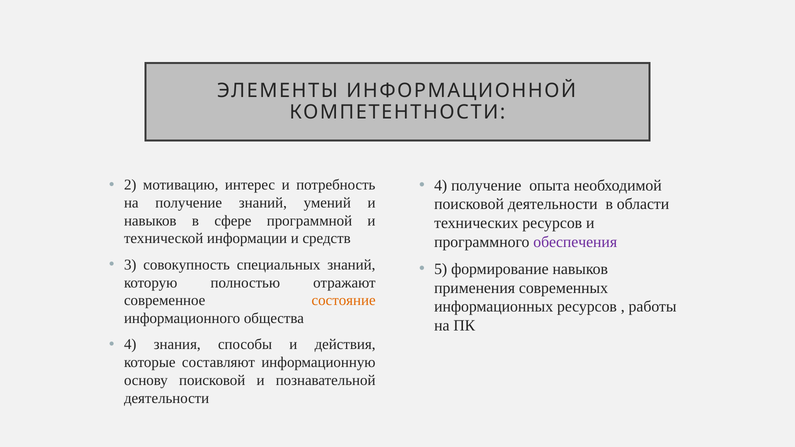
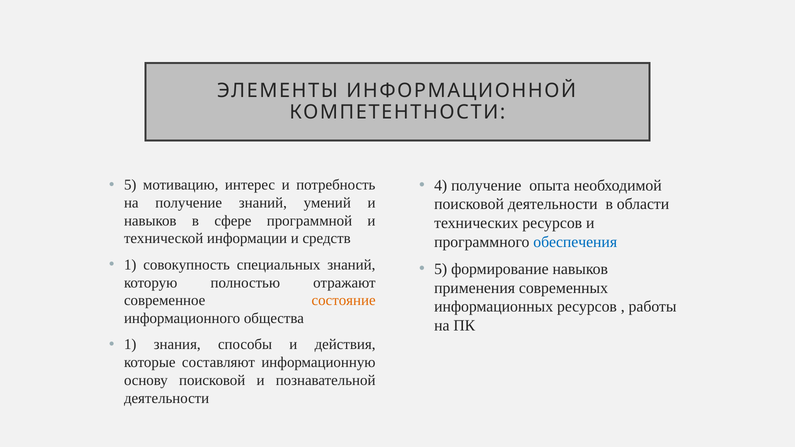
2: 2 -> 5 (130, 185)
обеспечения colour: purple -> blue (575, 242)
3: 3 -> 1 (130, 265)
4: 4 -> 1 (130, 345)
